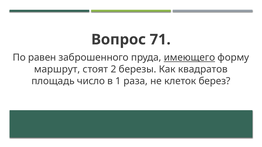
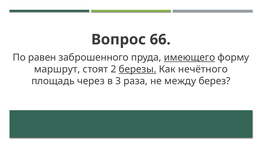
71: 71 -> 66 (160, 40)
березы underline: none -> present (138, 69)
квадратов: квадратов -> нечётного (203, 69)
число: число -> через (91, 81)
1: 1 -> 3 (118, 81)
клеток: клеток -> между (180, 81)
